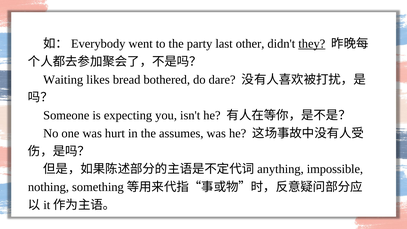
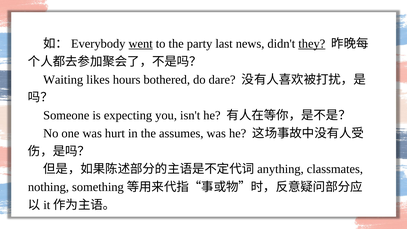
went underline: none -> present (141, 44)
other: other -> news (250, 44)
bread: bread -> hours (127, 80)
impossible: impossible -> classmates (335, 169)
